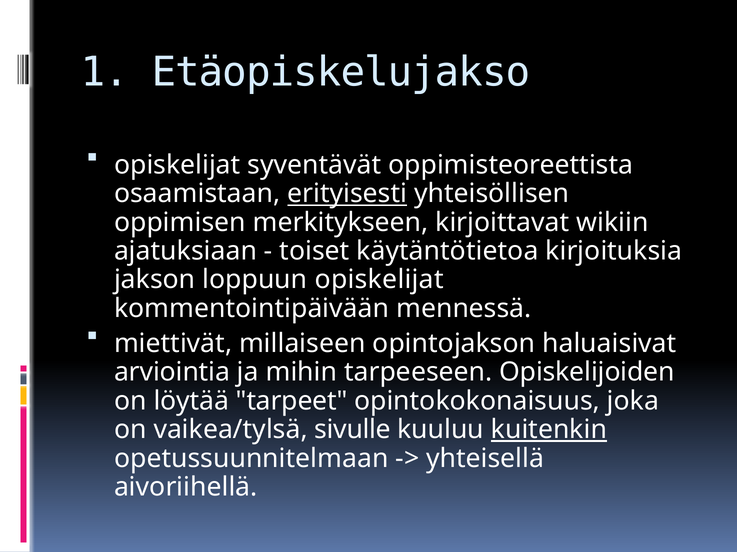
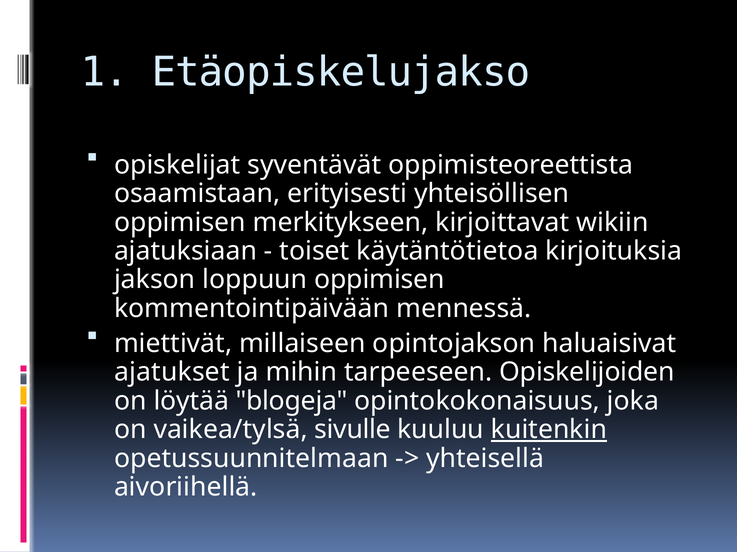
erityisesti underline: present -> none (347, 194)
loppuun opiskelijat: opiskelijat -> oppimisen (379, 280)
arviointia: arviointia -> ajatukset (172, 373)
tarpeet: tarpeet -> blogeja (292, 401)
